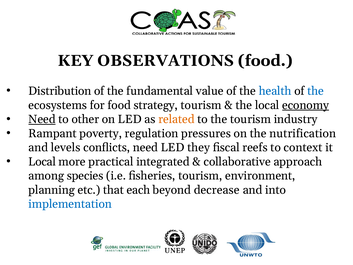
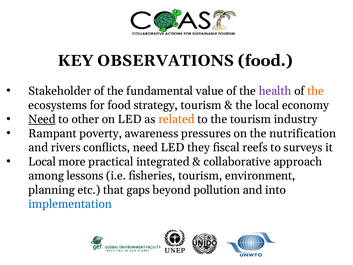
Distribution: Distribution -> Stakeholder (60, 91)
health colour: blue -> purple (275, 91)
the colour: blue -> orange (316, 91)
economy underline: present -> none (306, 105)
regulation: regulation -> awareness (152, 133)
levels: levels -> rivers (66, 147)
context: context -> surveys (303, 147)
species: species -> lessons (85, 176)
each: each -> gaps (138, 190)
decrease: decrease -> pollution (217, 190)
